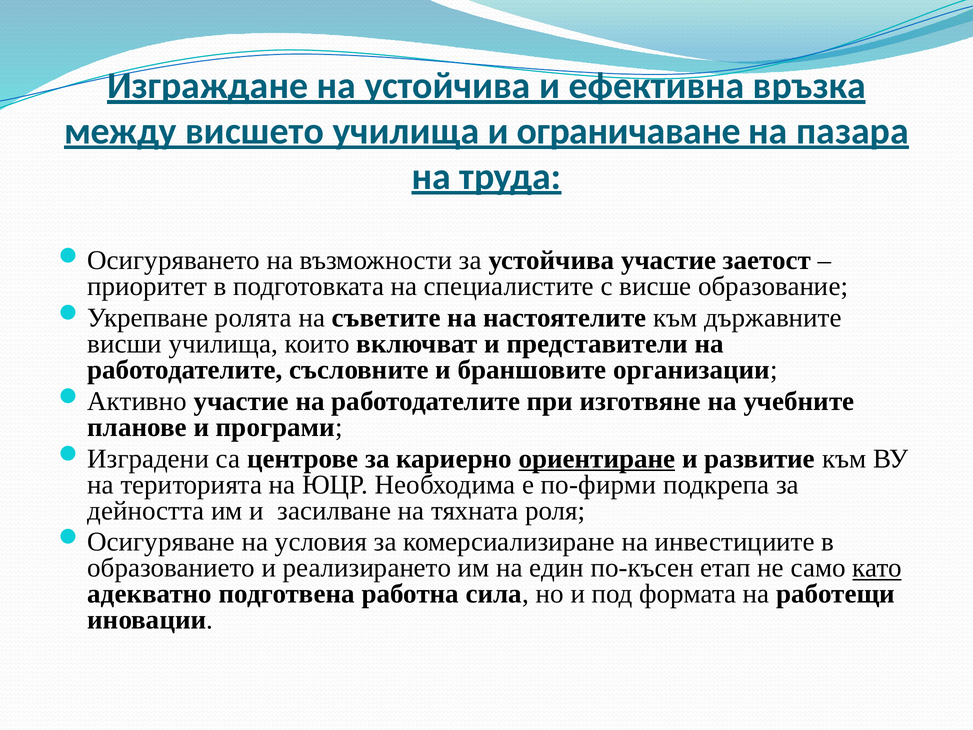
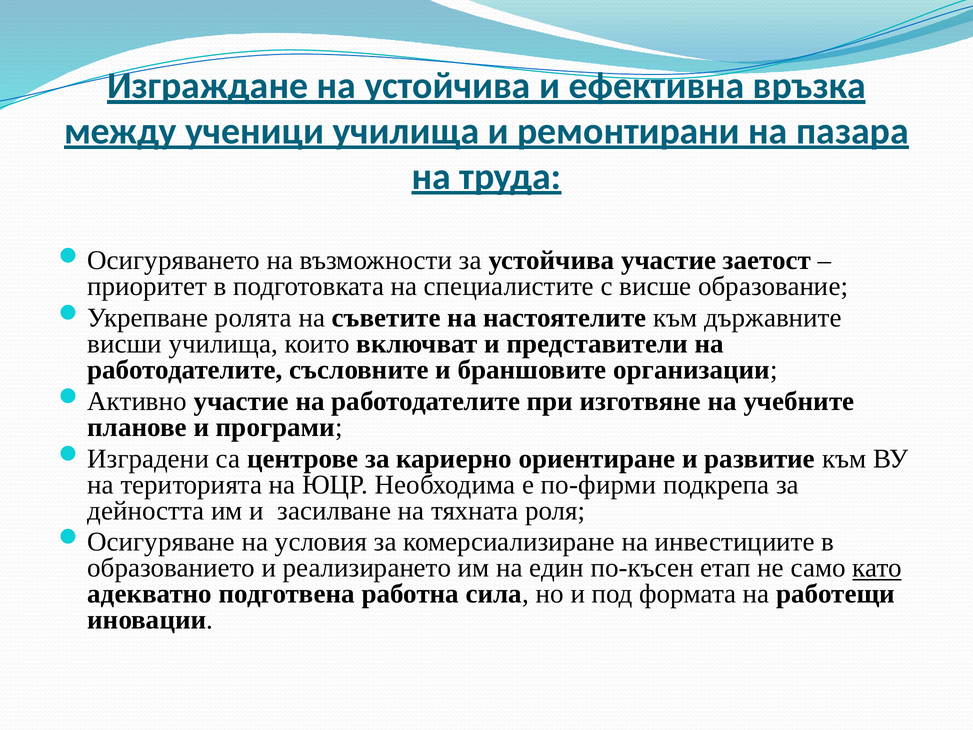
висшето: висшето -> ученици (255, 131)
ограничаване: ограничаване -> ремонтирани (629, 131)
ориентиране underline: present -> none (597, 458)
